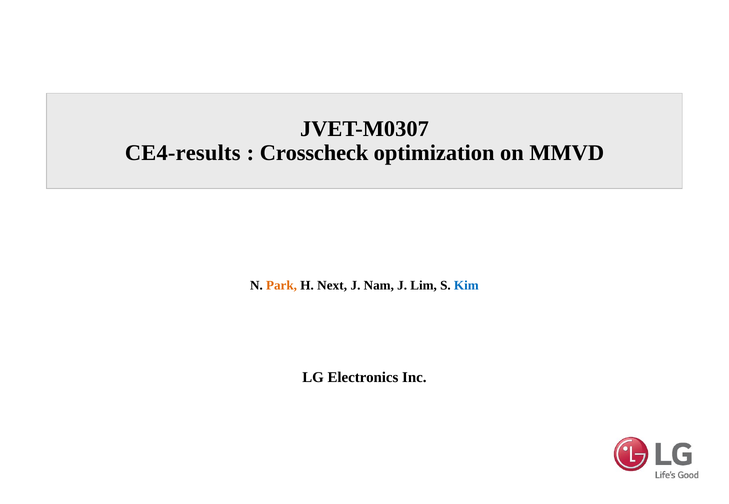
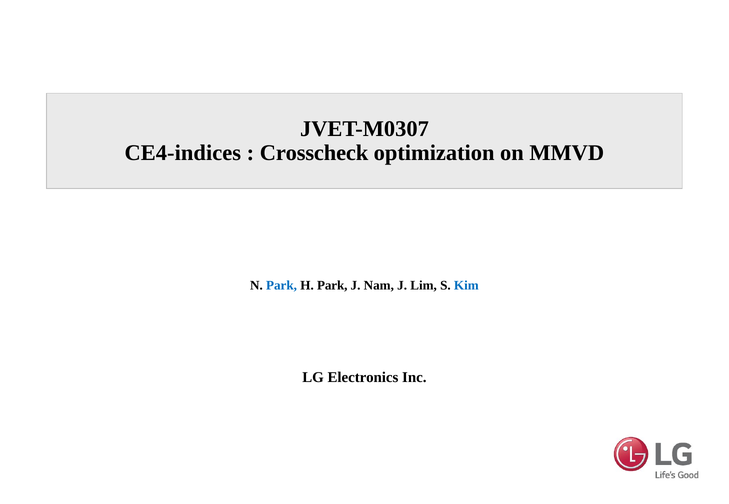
CE4-results: CE4-results -> CE4-indices (183, 153)
Park colour: orange -> blue (282, 286)
H Next: Next -> Park (332, 286)
